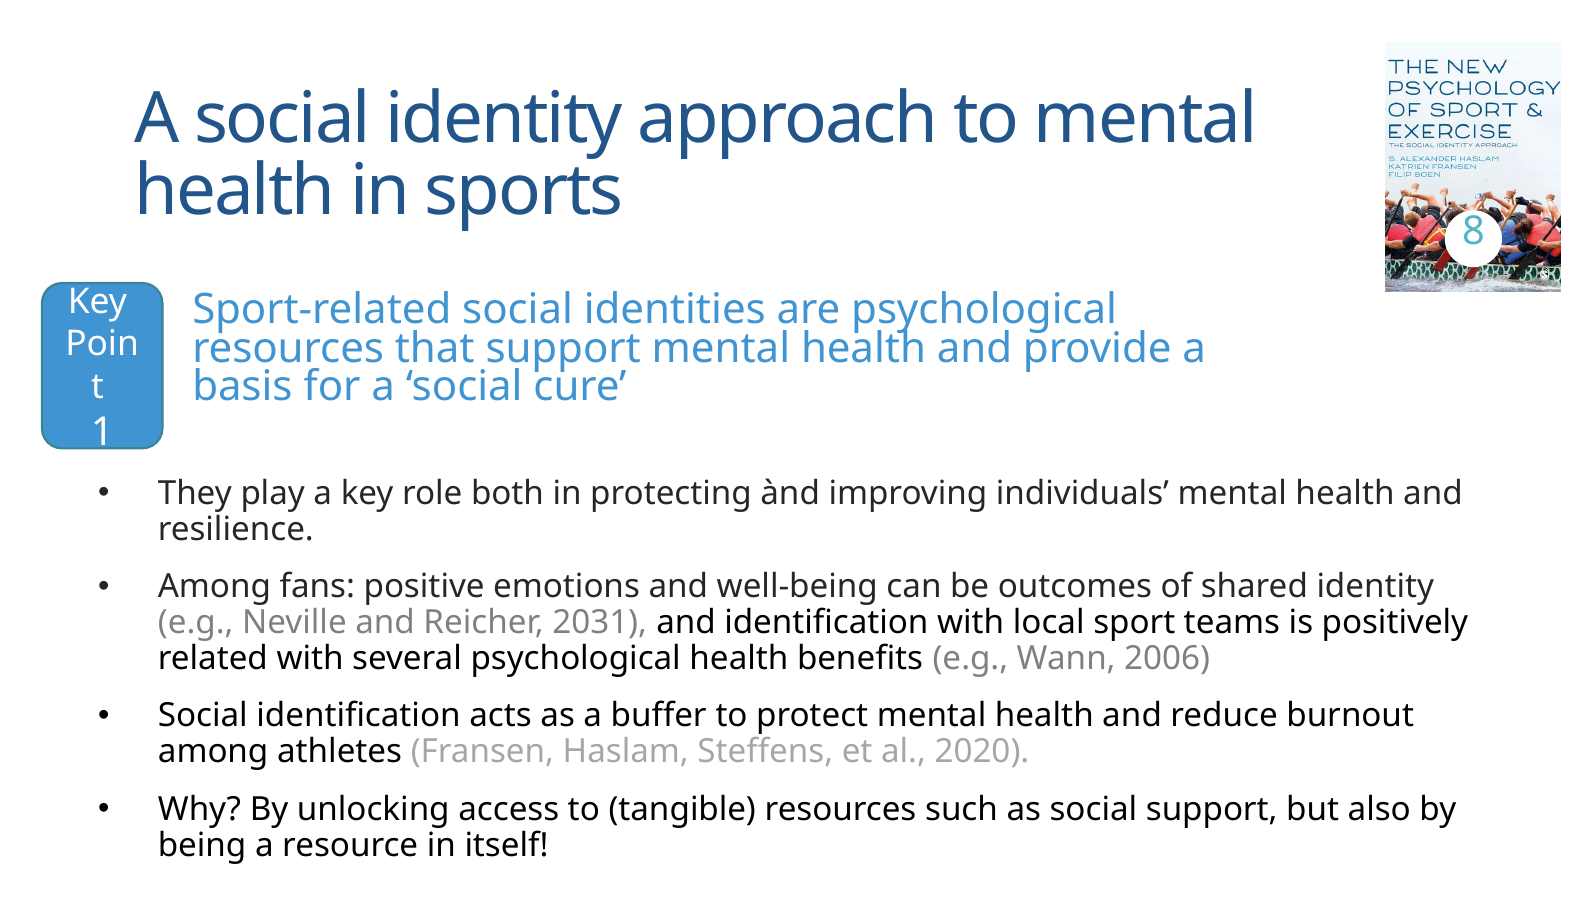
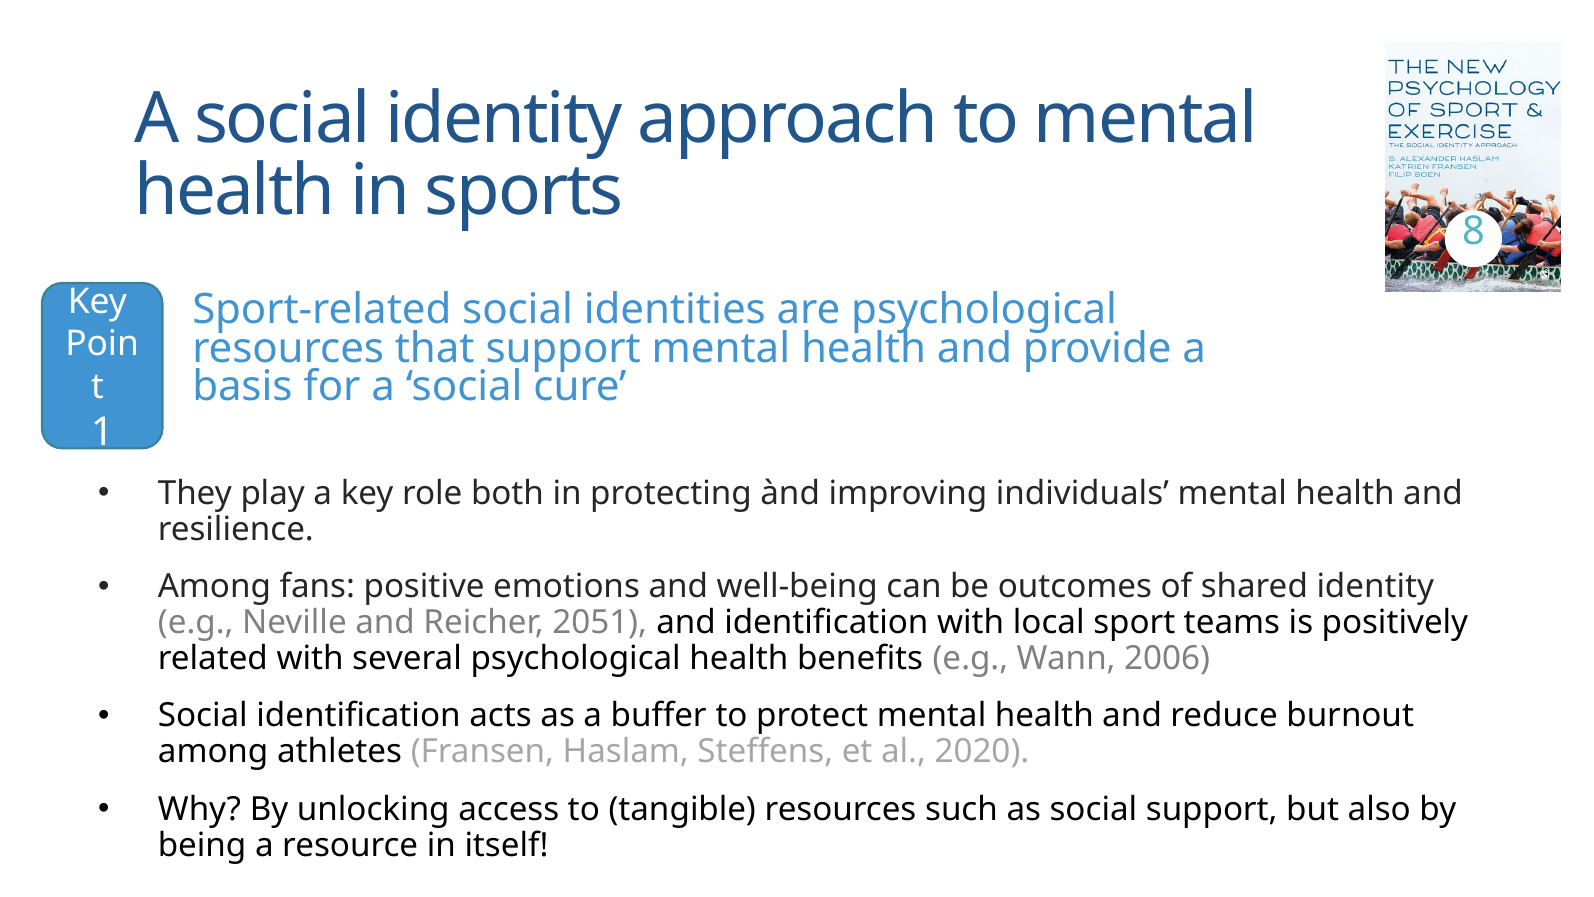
2031: 2031 -> 2051 (600, 622)
